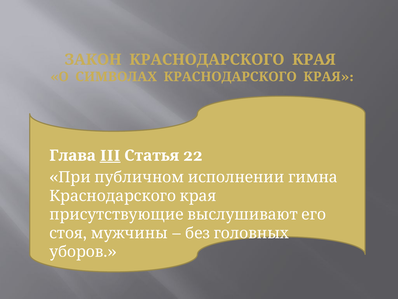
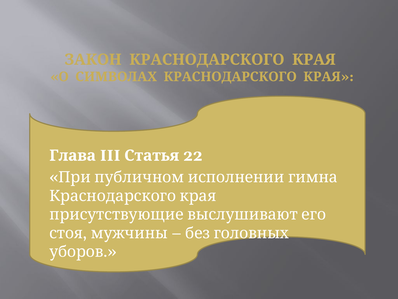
III underline: present -> none (110, 155)
